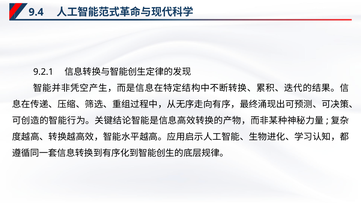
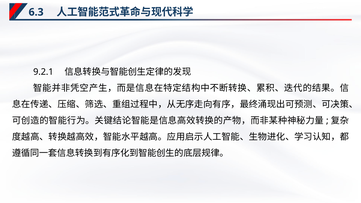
9.4: 9.4 -> 6.3 (36, 12)
